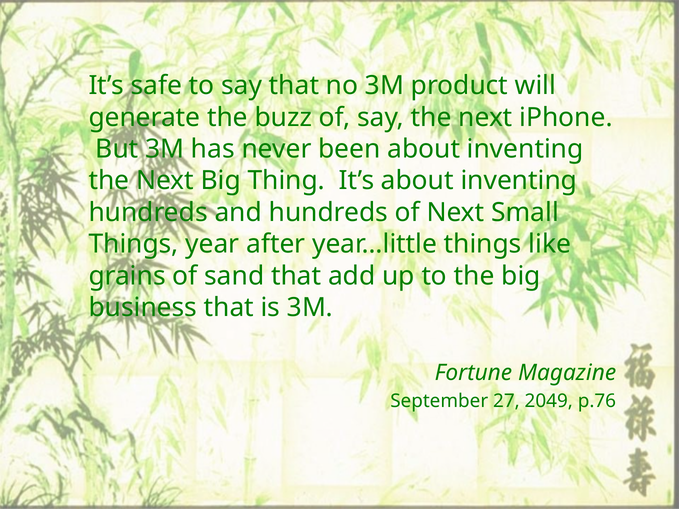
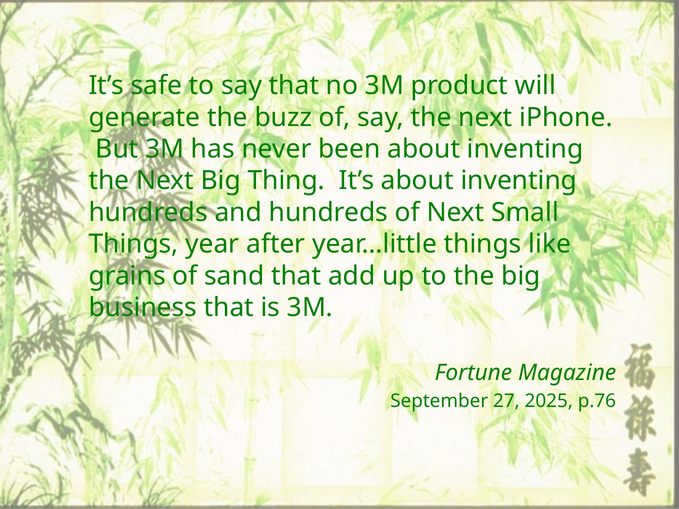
2049: 2049 -> 2025 (549, 401)
